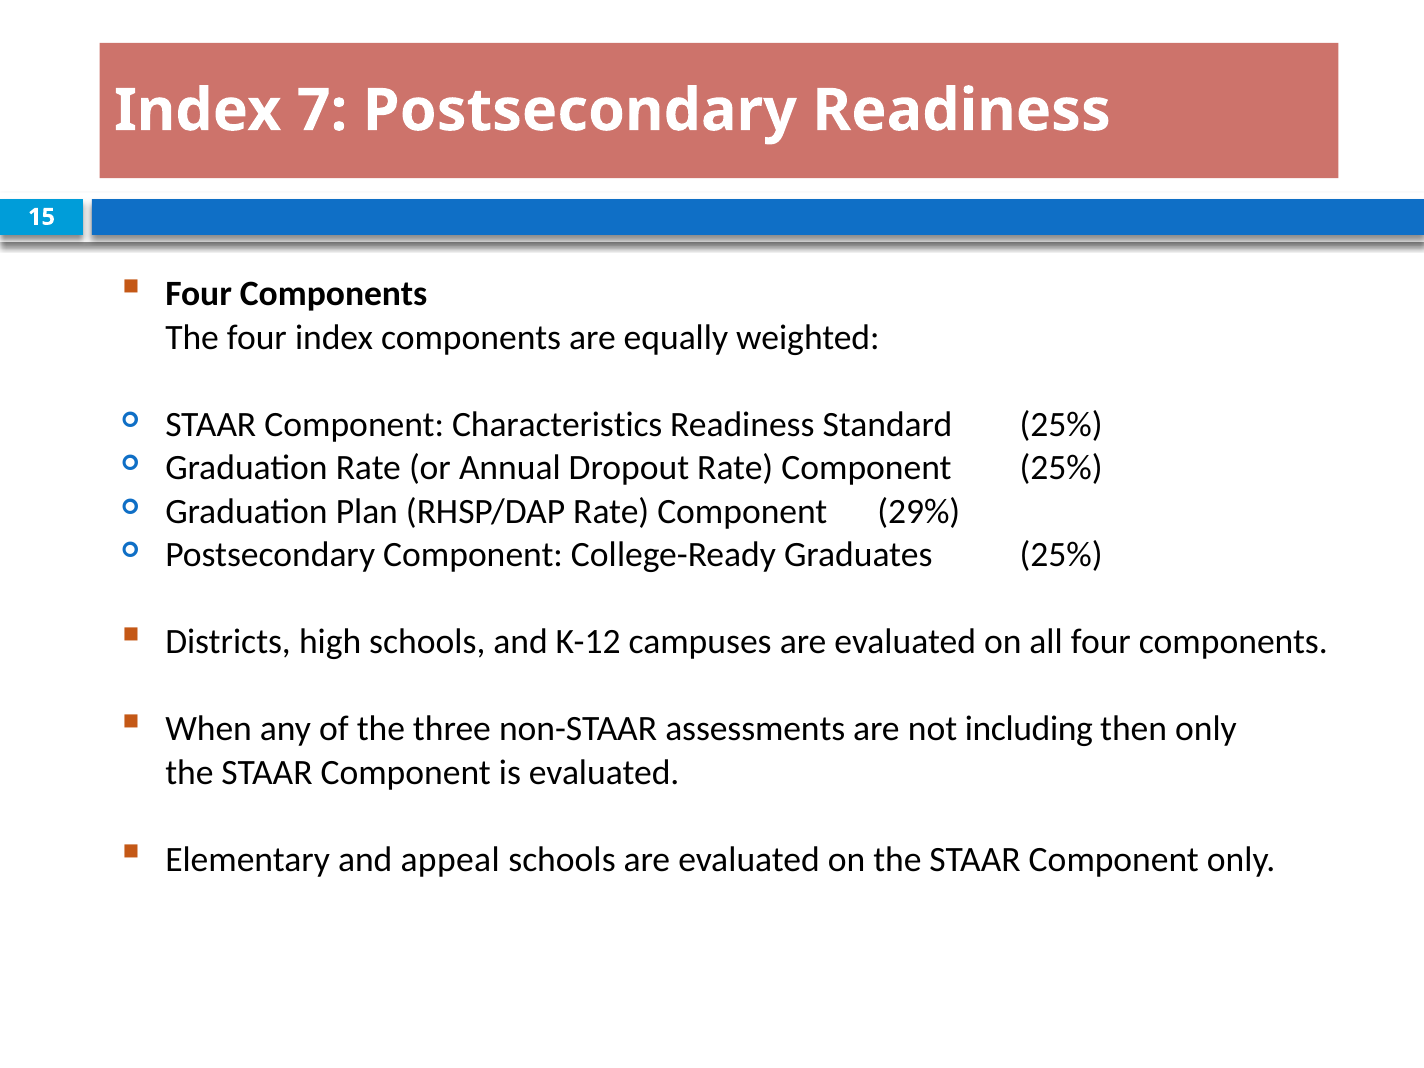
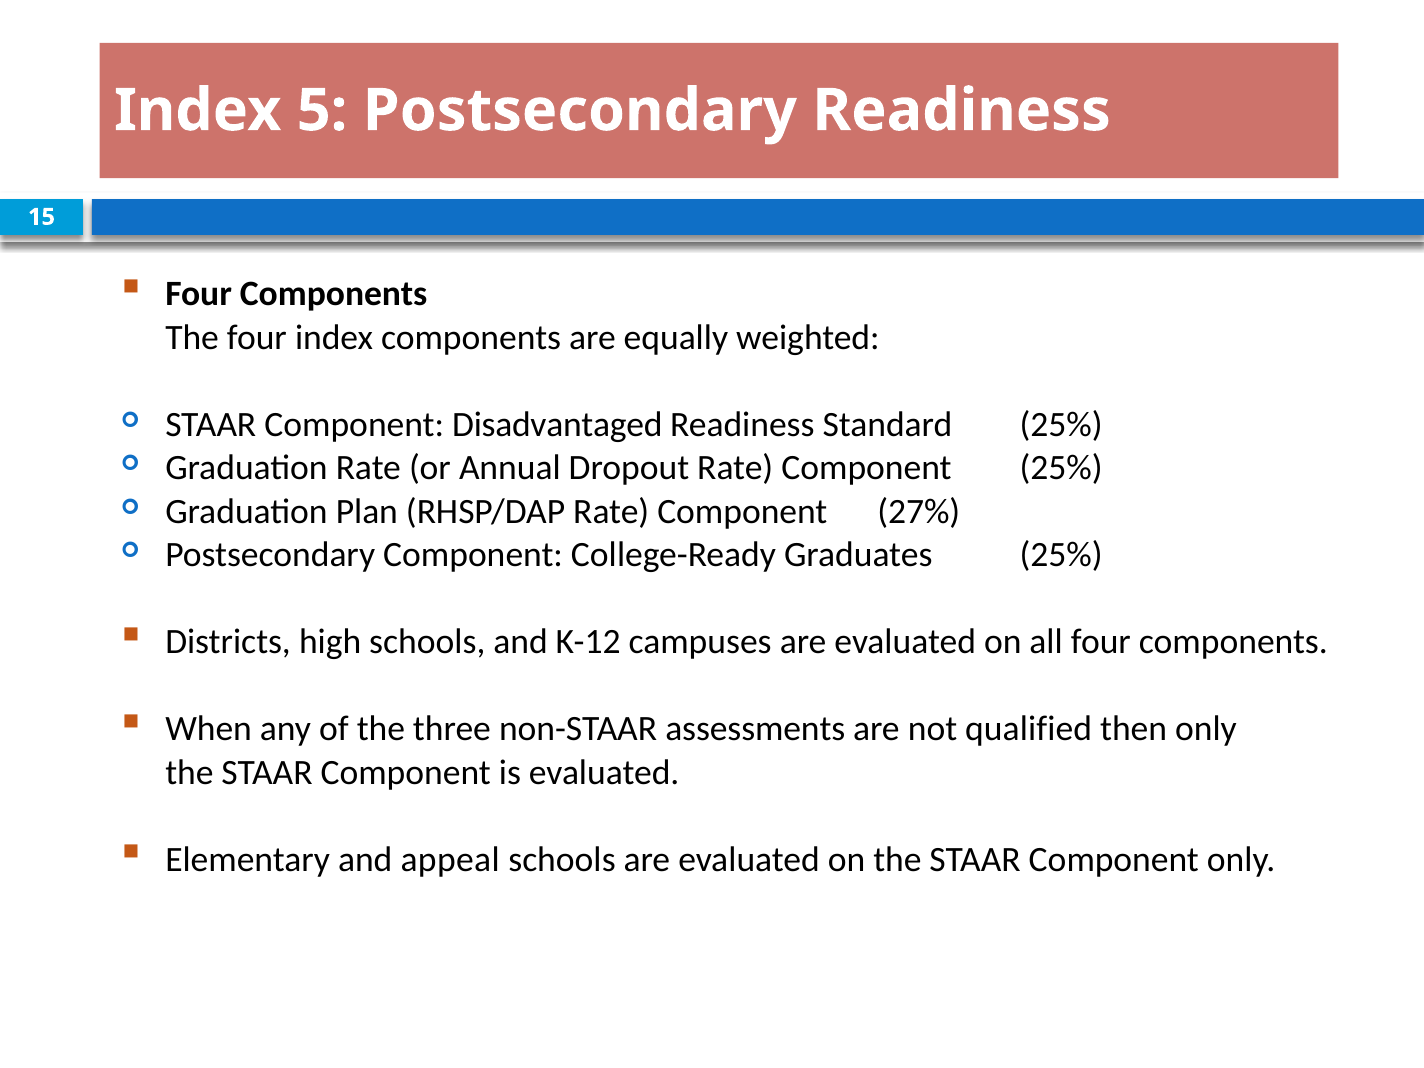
7: 7 -> 5 (322, 111)
Characteristics: Characteristics -> Disadvantaged (557, 425)
29%: 29% -> 27% (919, 512)
including: including -> qualified (1029, 729)
